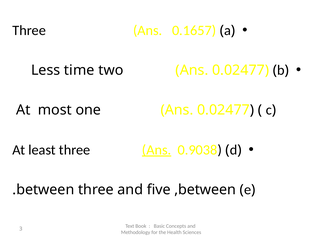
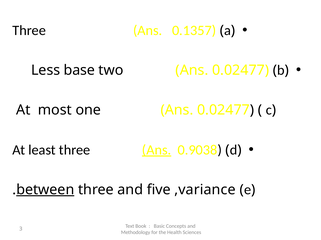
0.1657: 0.1657 -> 0.1357 (194, 30)
time: time -> base (79, 70)
between underline: none -> present (45, 190)
,between: ,between -> ,variance (205, 190)
